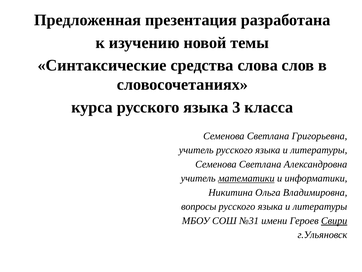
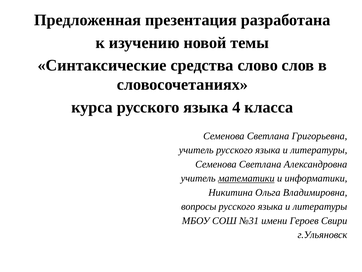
слова: слова -> слово (258, 65)
3: 3 -> 4 (236, 107)
Свири underline: present -> none (334, 220)
